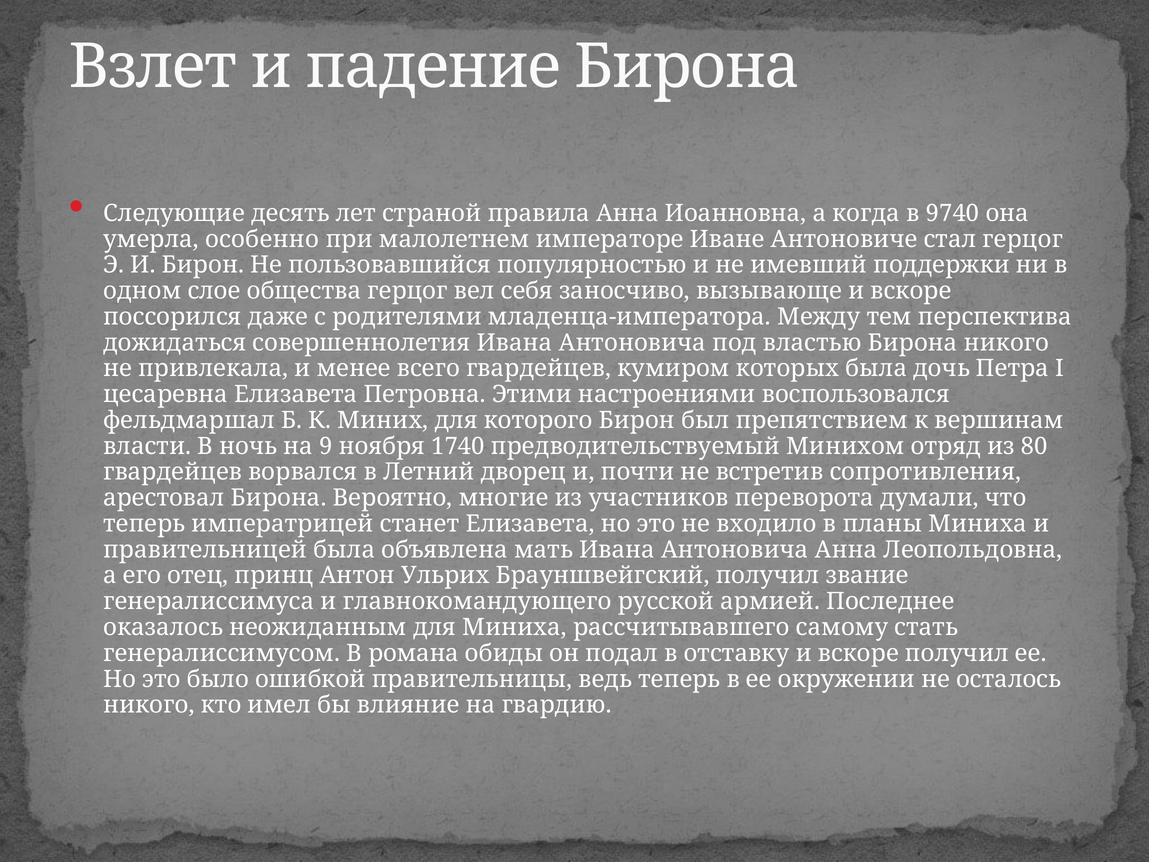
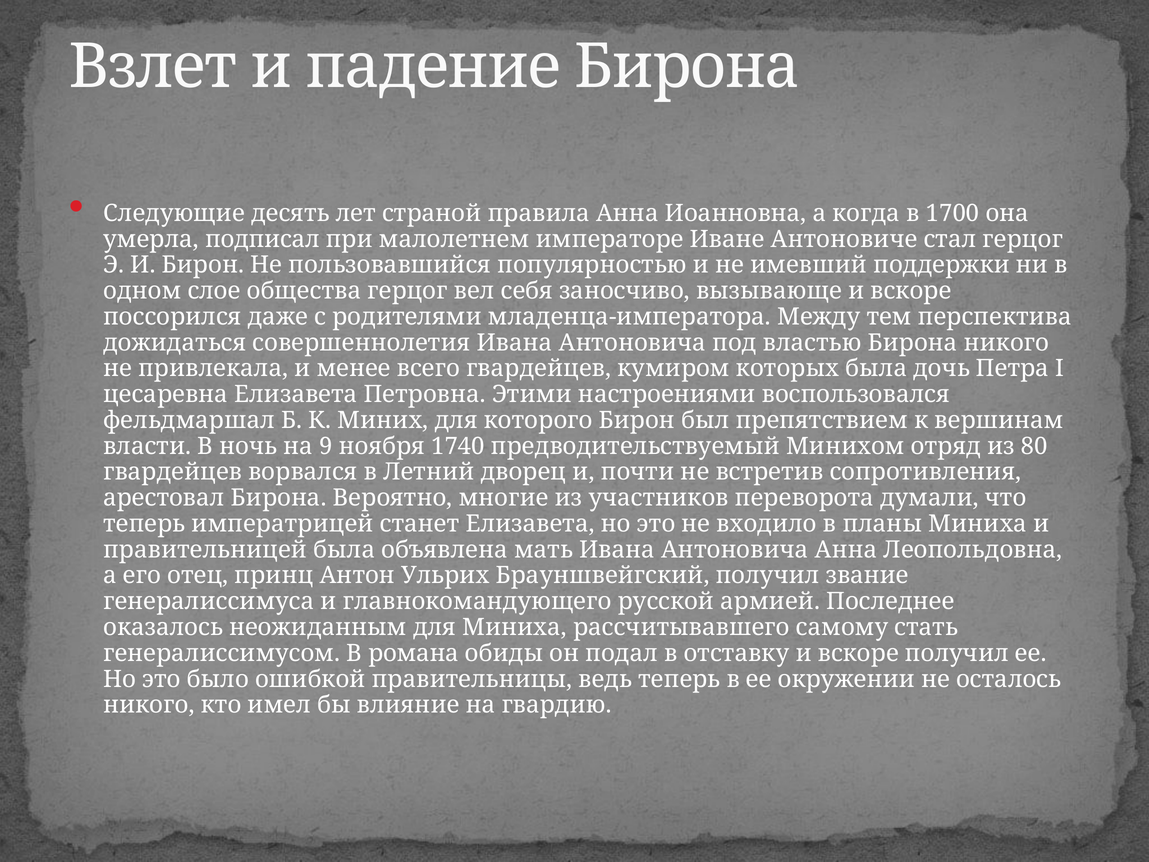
9740: 9740 -> 1700 (953, 213)
особенно: особенно -> подписал (262, 239)
